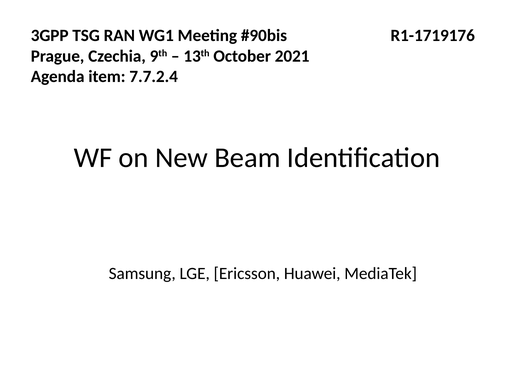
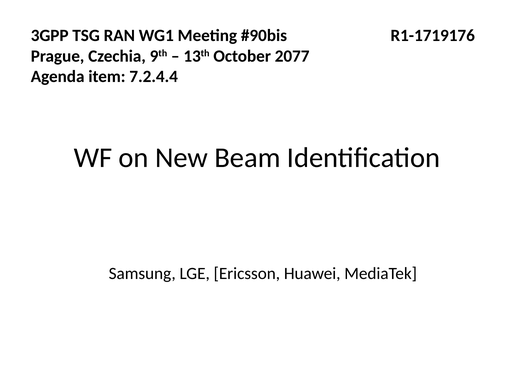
2021: 2021 -> 2077 (292, 56)
7.7.2.4: 7.7.2.4 -> 7.2.4.4 (154, 77)
